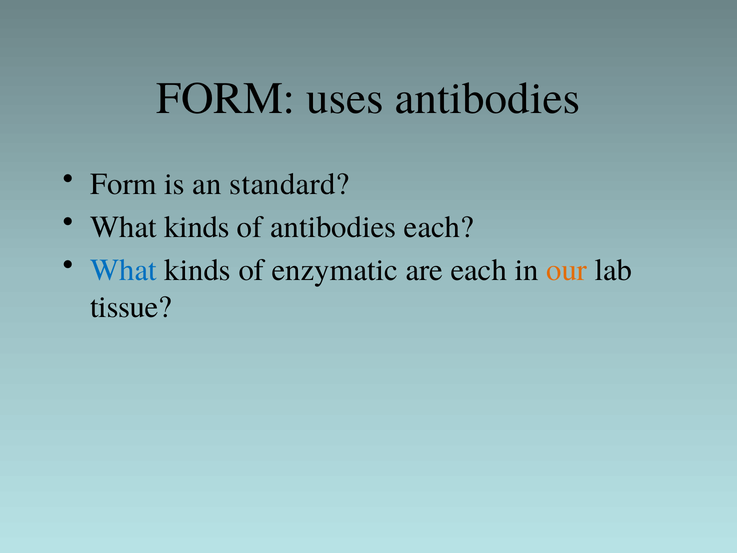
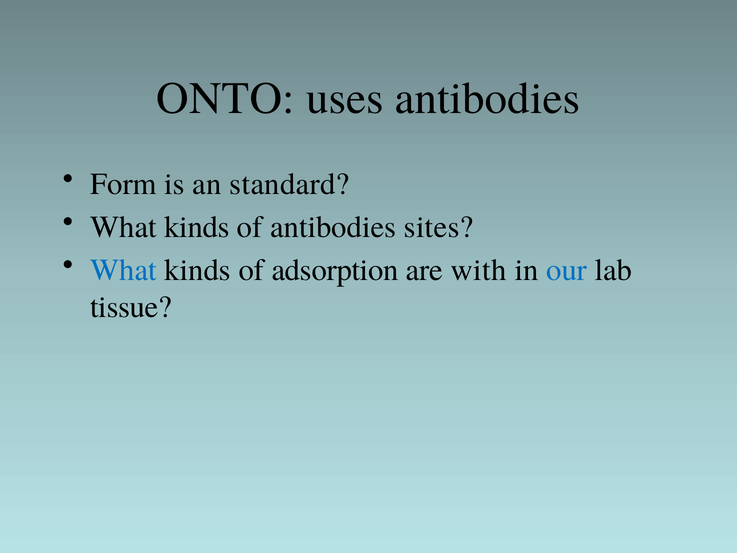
FORM: FORM -> ONTO (226, 98)
antibodies each: each -> sites (439, 227)
enzymatic: enzymatic -> adsorption (335, 270)
are each: each -> with (479, 270)
our colour: orange -> blue (567, 270)
